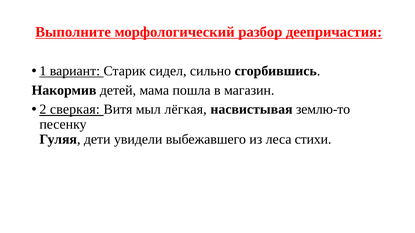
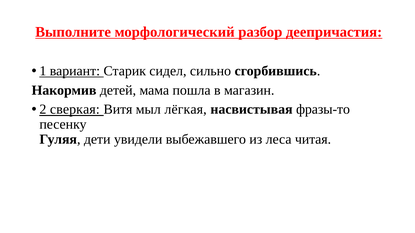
землю-то: землю-то -> фразы-то (323, 110)
стихи: стихи -> читая (313, 140)
